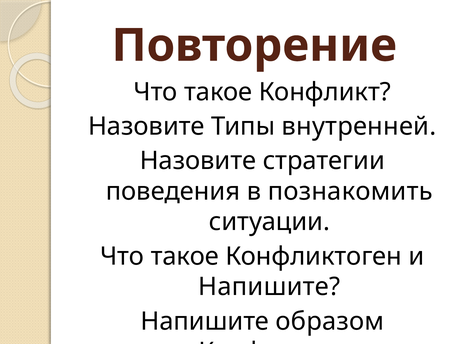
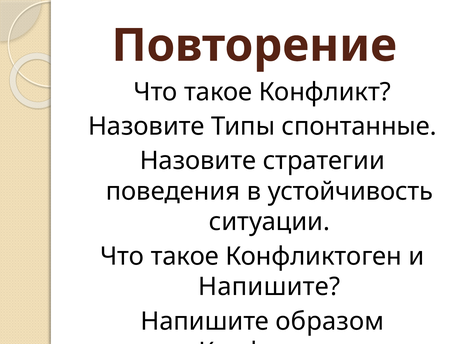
внутренней: внутренней -> спонтанные (359, 126)
познакомить: познакомить -> устойчивость (350, 191)
